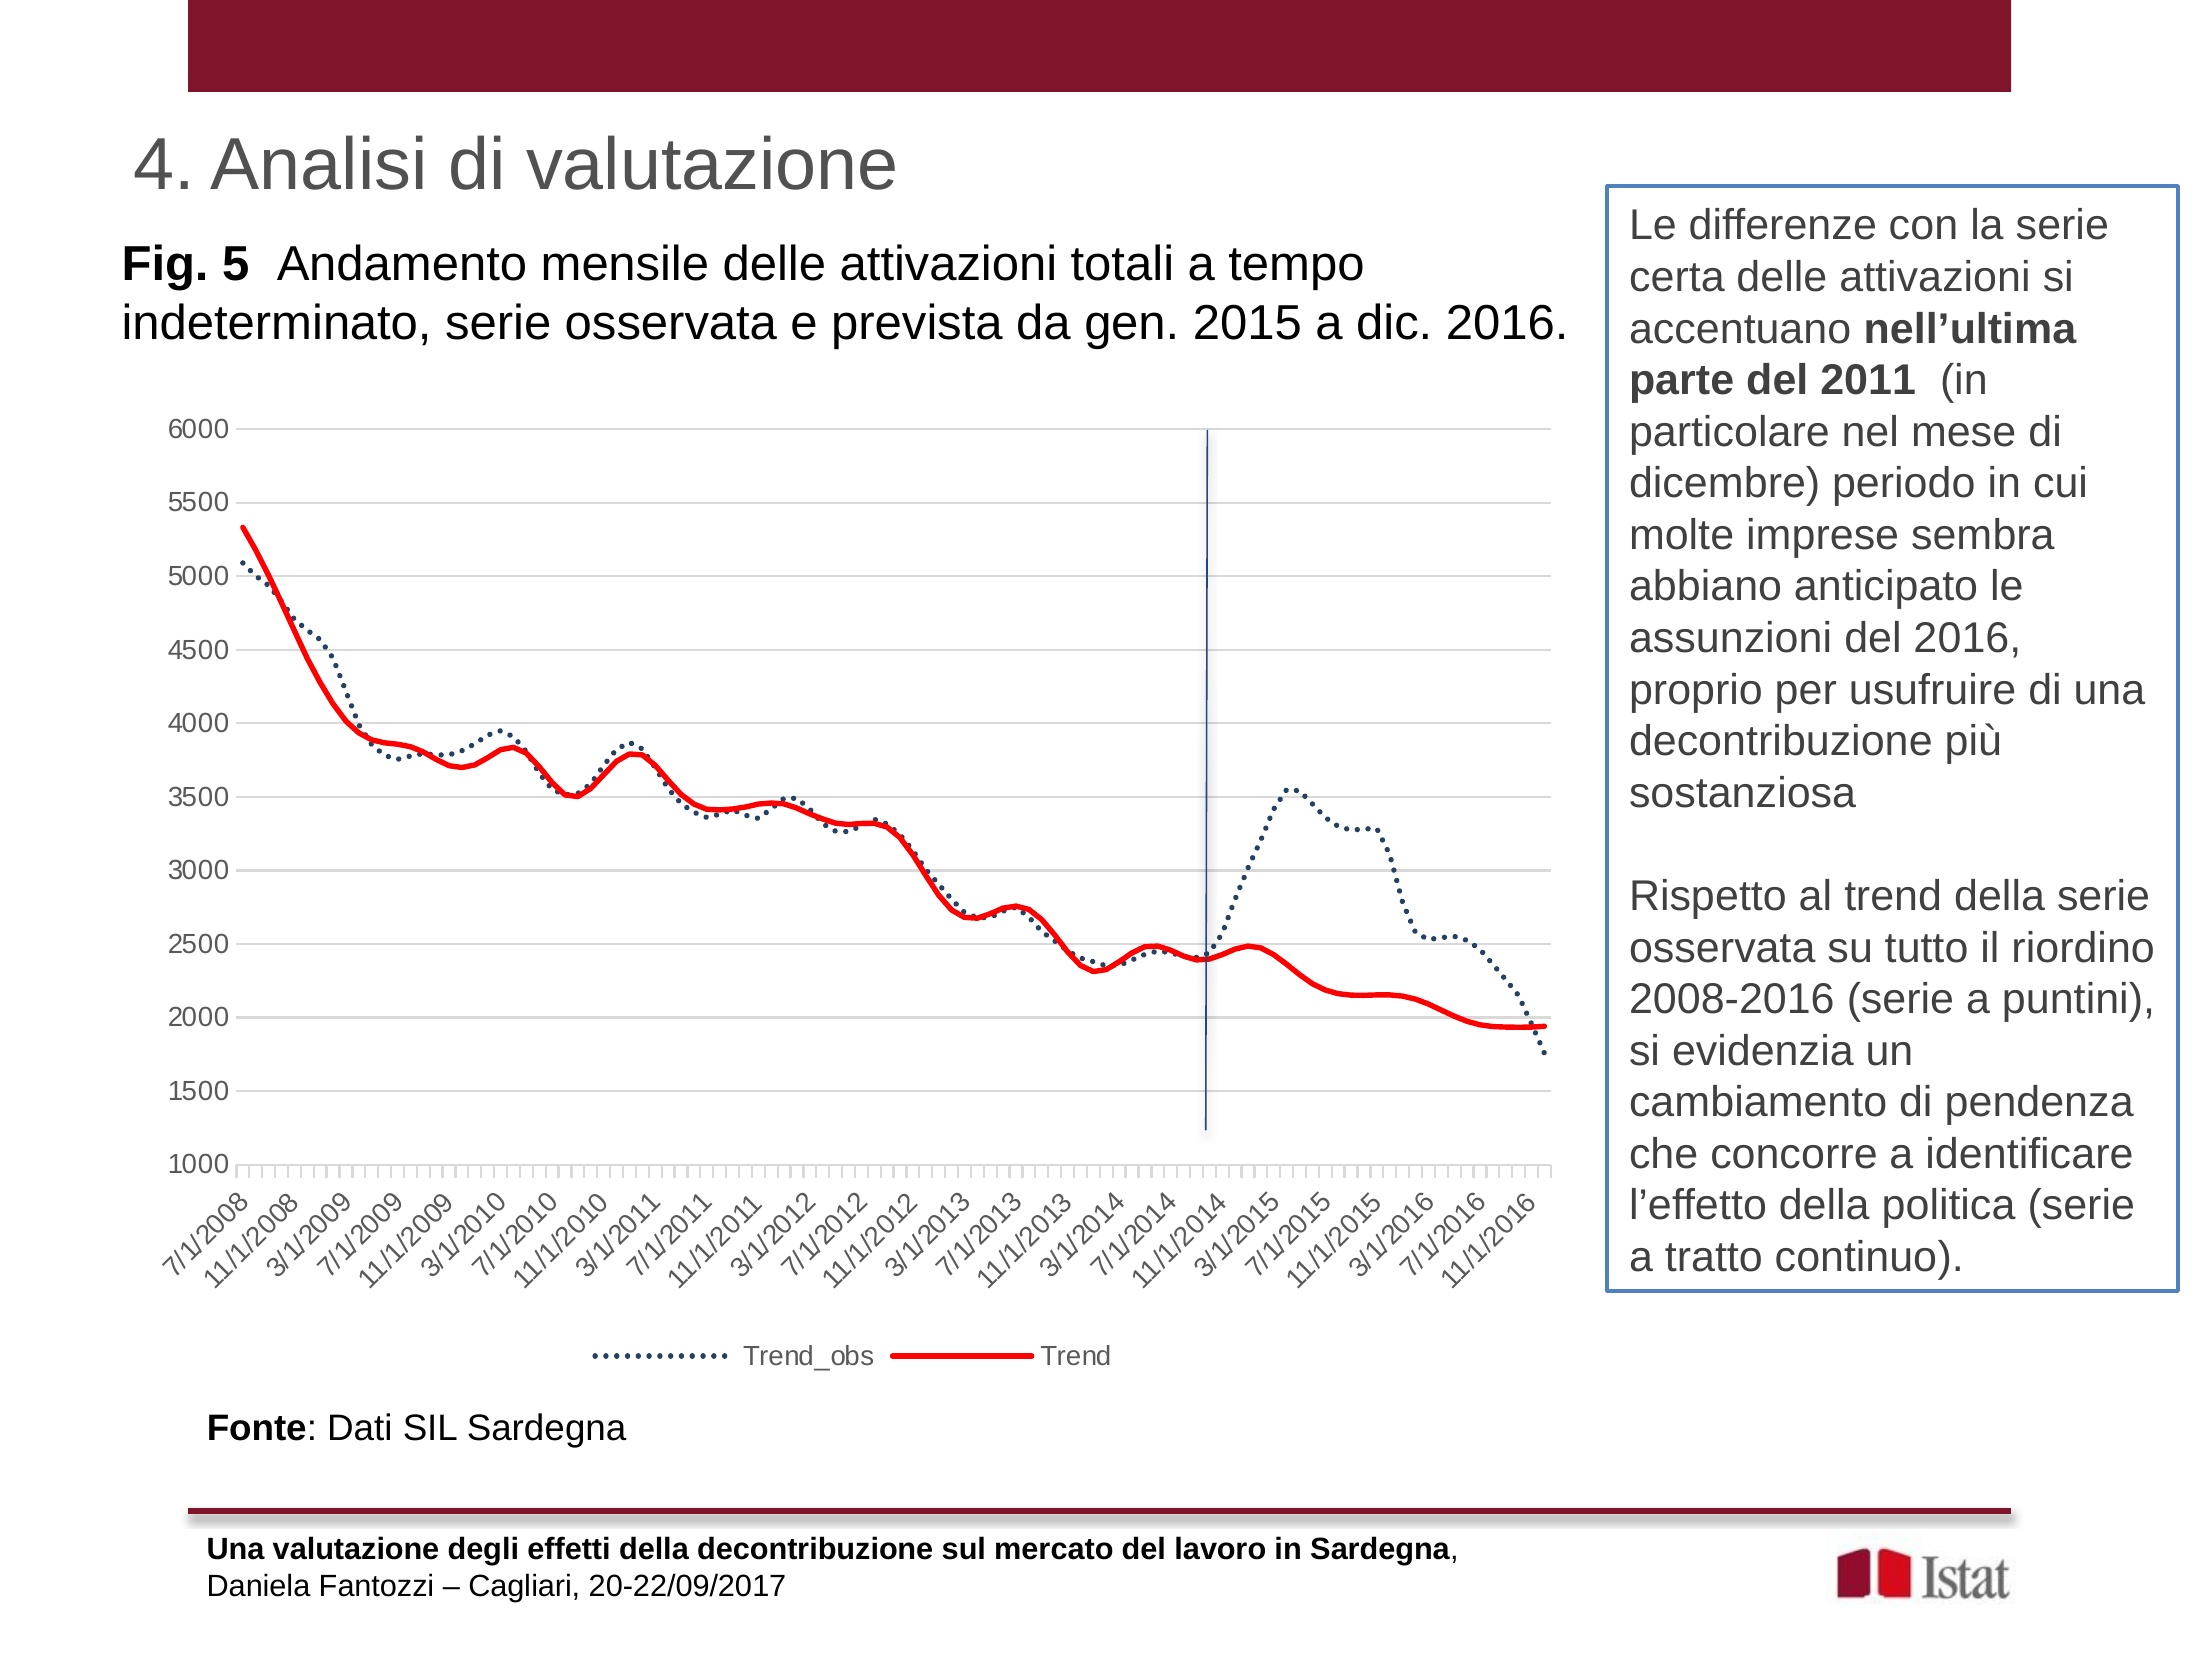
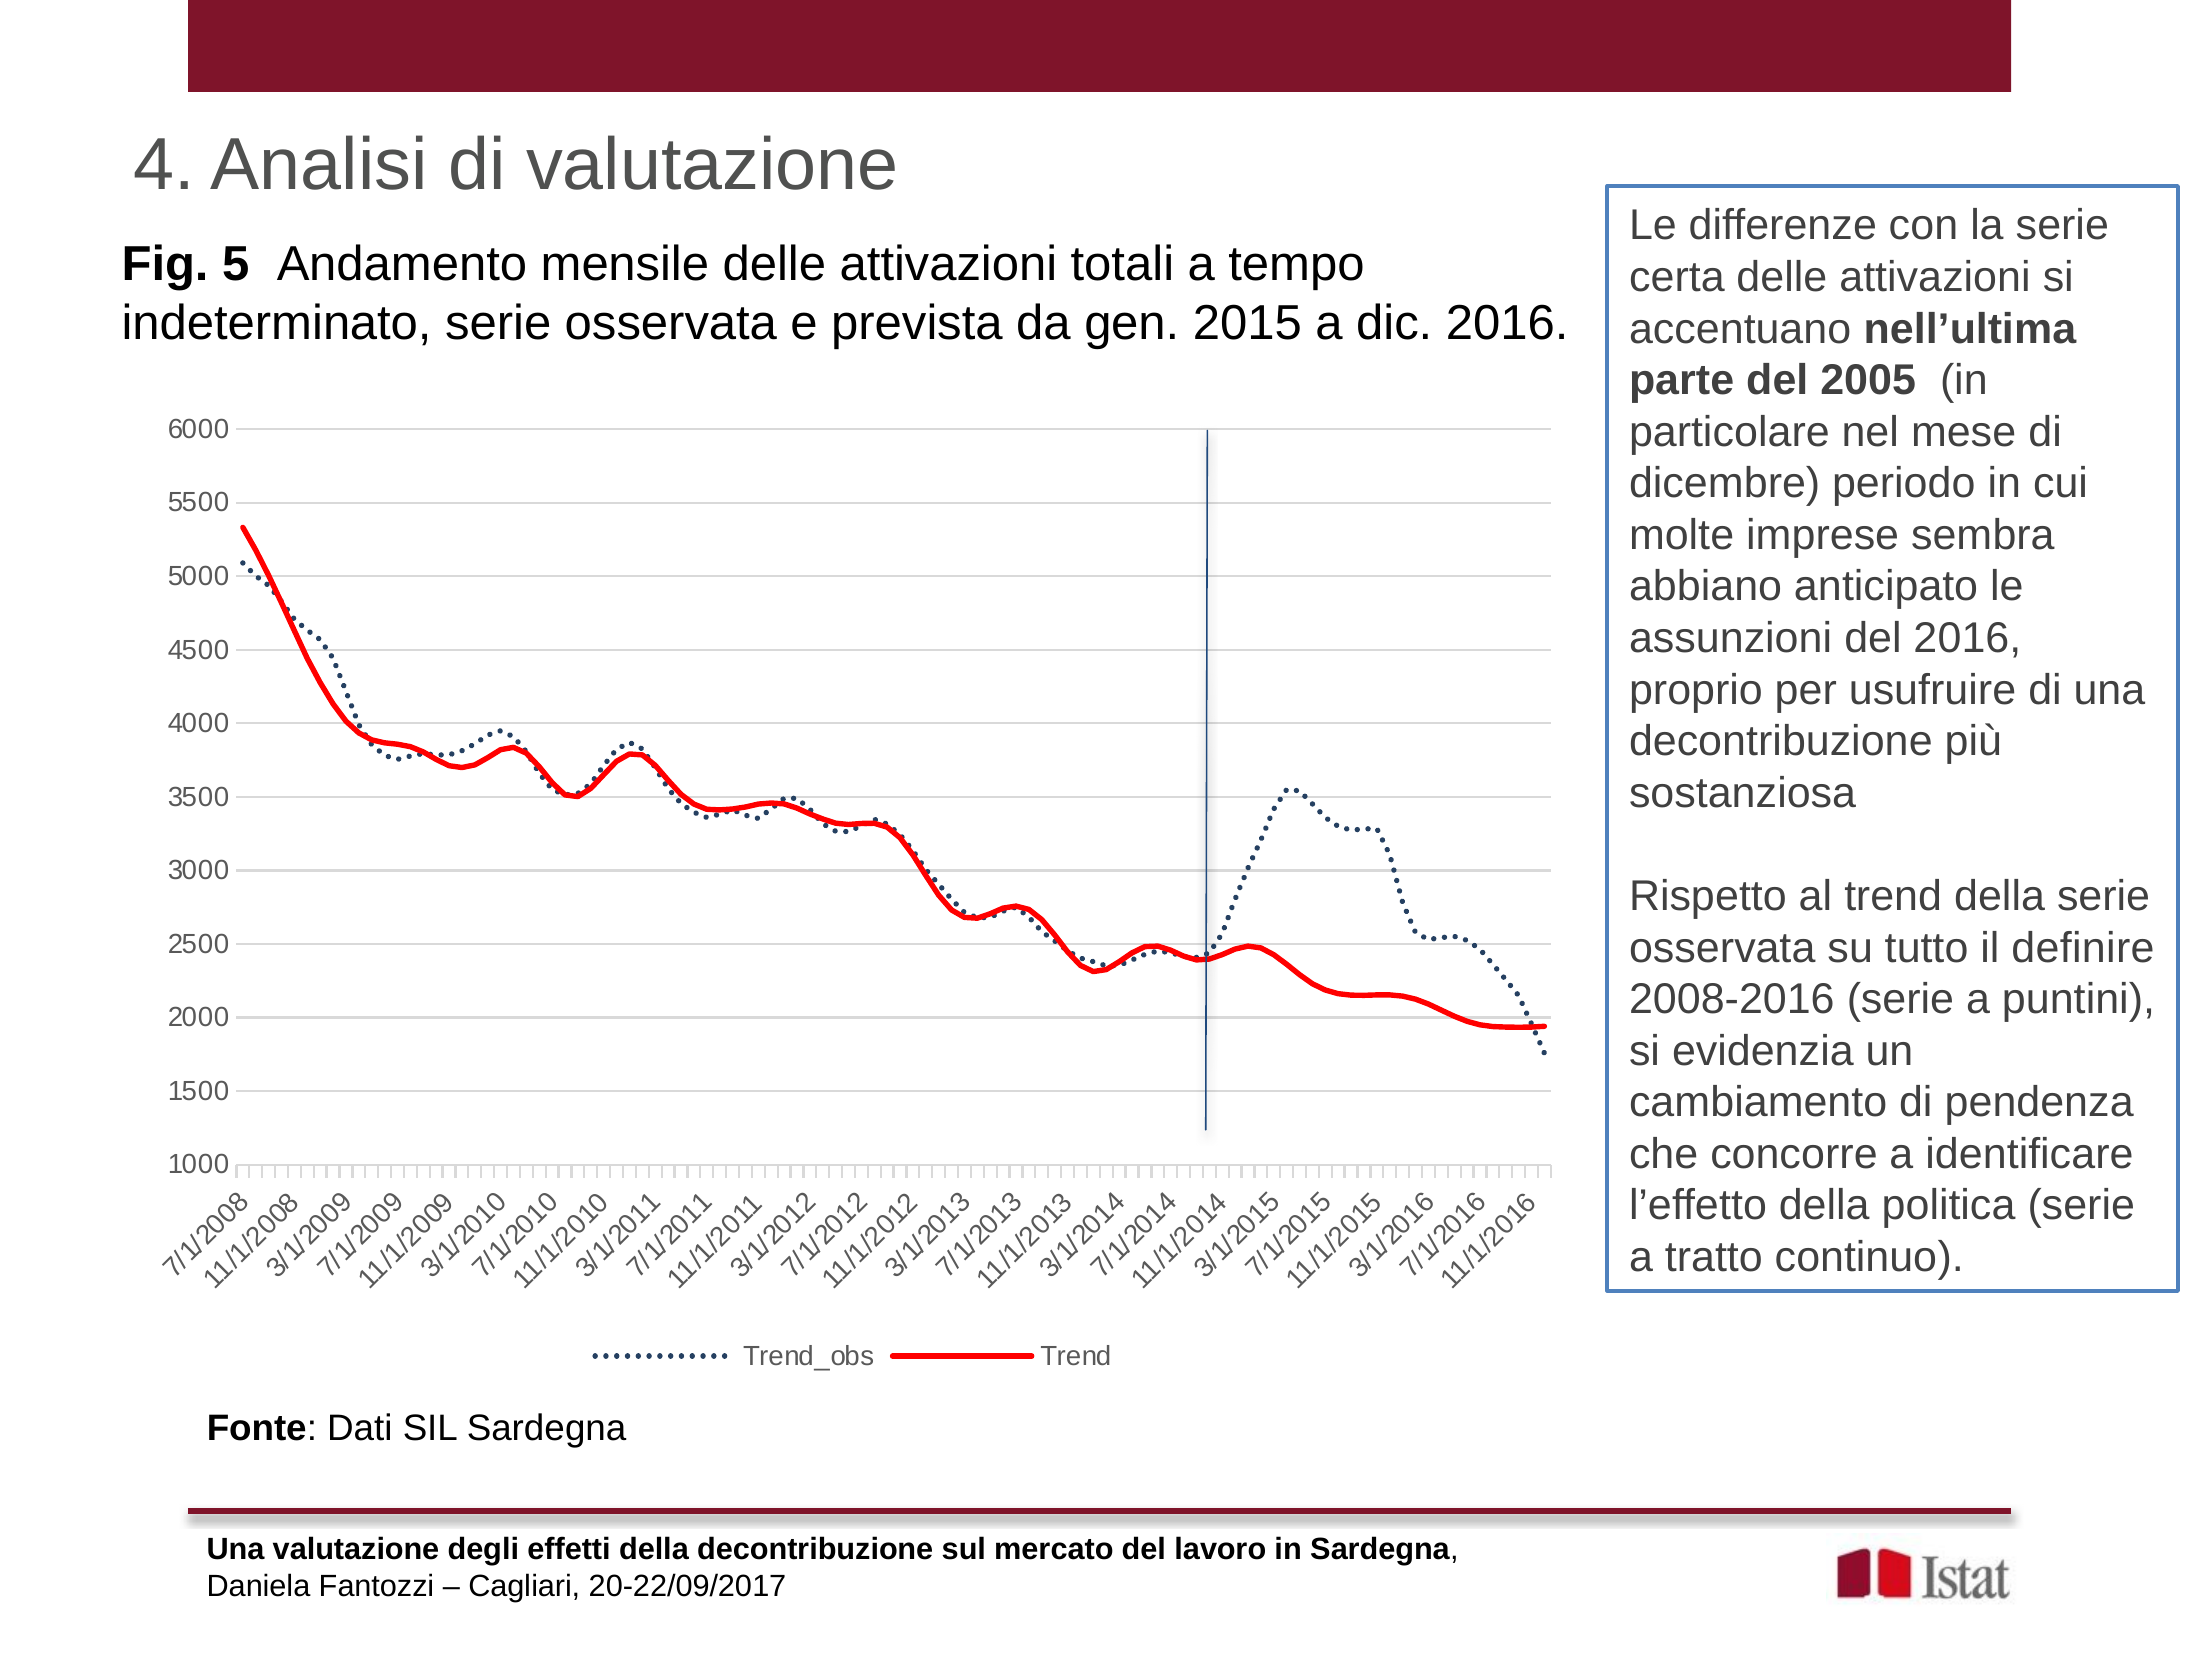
2011: 2011 -> 2005 (1868, 381)
riordino: riordino -> definire (2083, 948)
